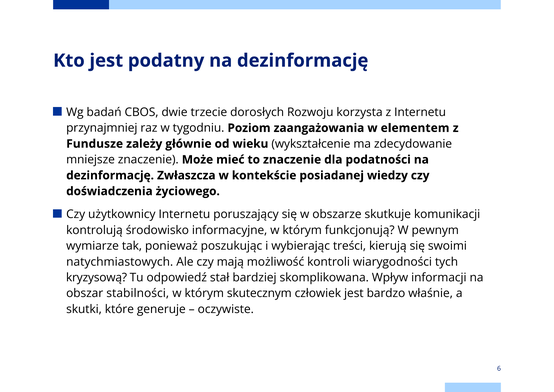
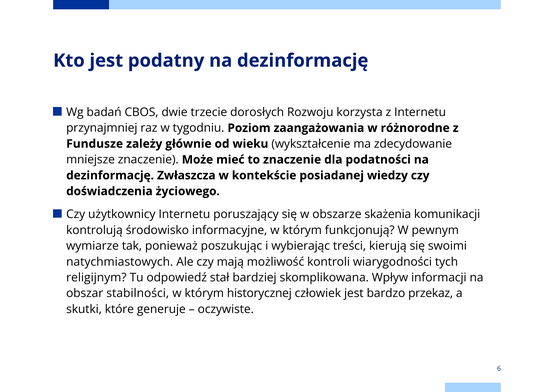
elementem: elementem -> różnorodne (415, 128)
skutkuje: skutkuje -> skażenia (388, 214)
kryzysową: kryzysową -> religijnym (96, 277)
skutecznym: skutecznym -> historycznej (259, 293)
właśnie: właśnie -> przekaz (431, 293)
